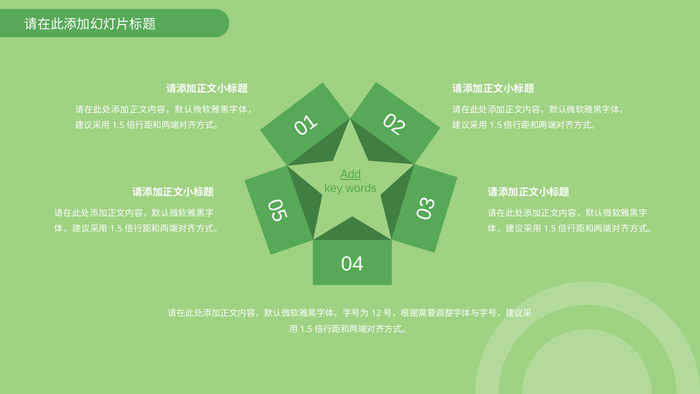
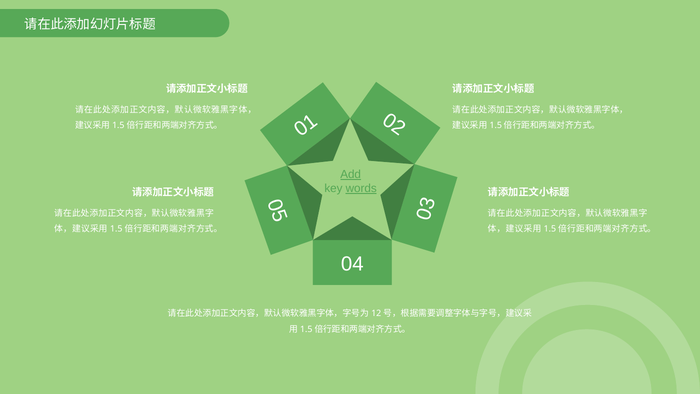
words underline: none -> present (361, 188)
